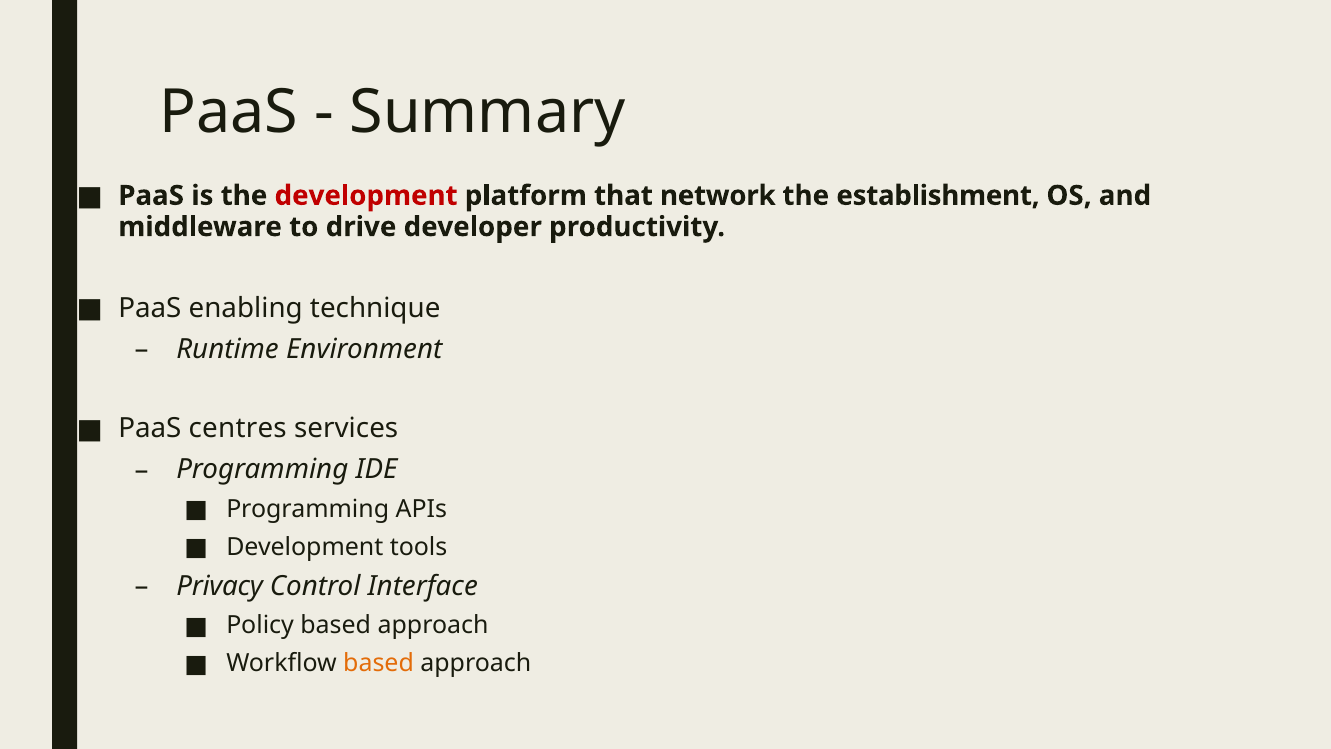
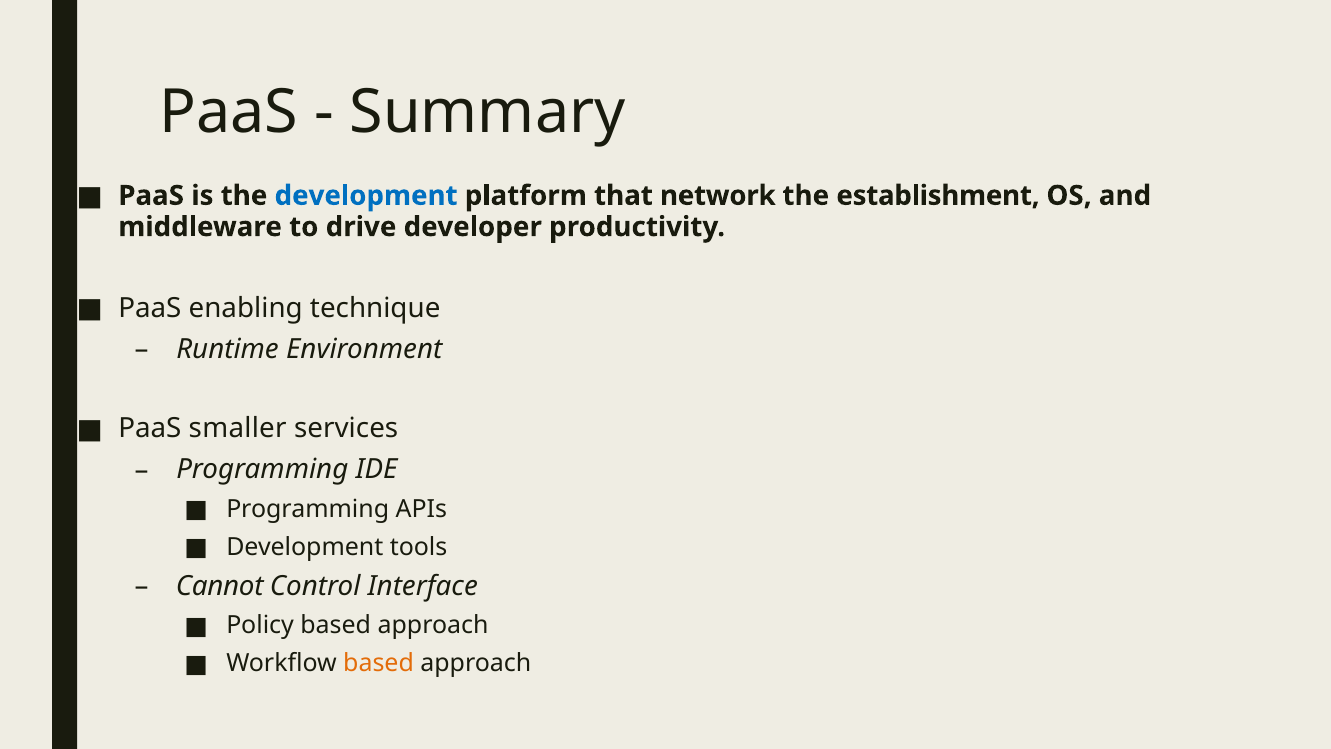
development colour: red -> blue (366, 196)
centres: centres -> smaller (238, 428)
Privacy: Privacy -> Cannot (220, 586)
